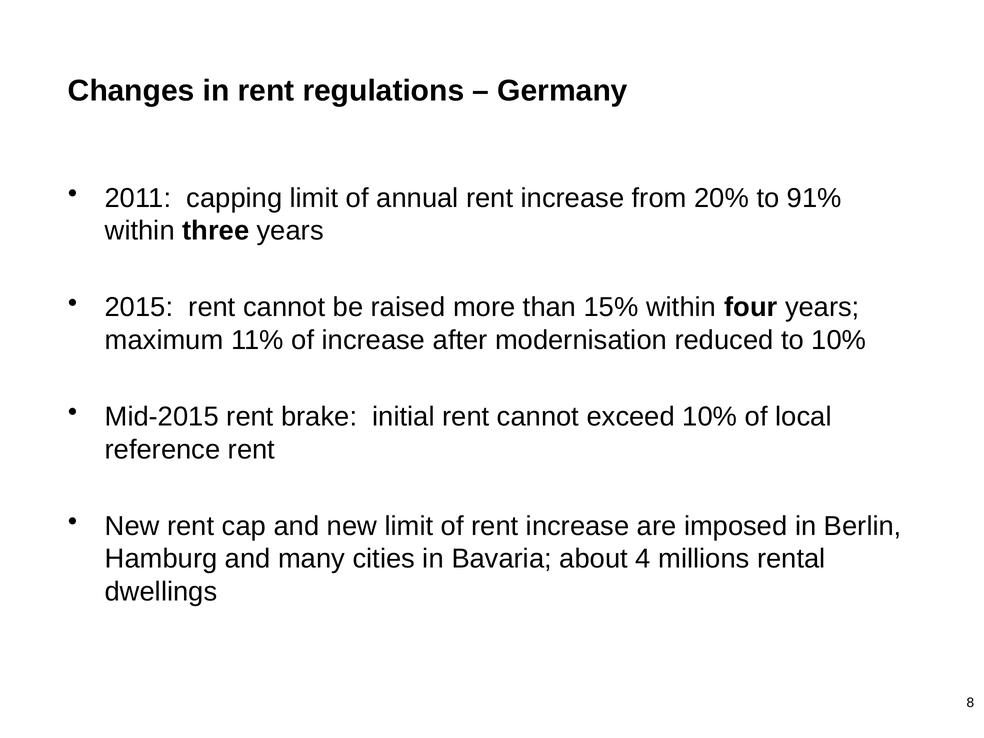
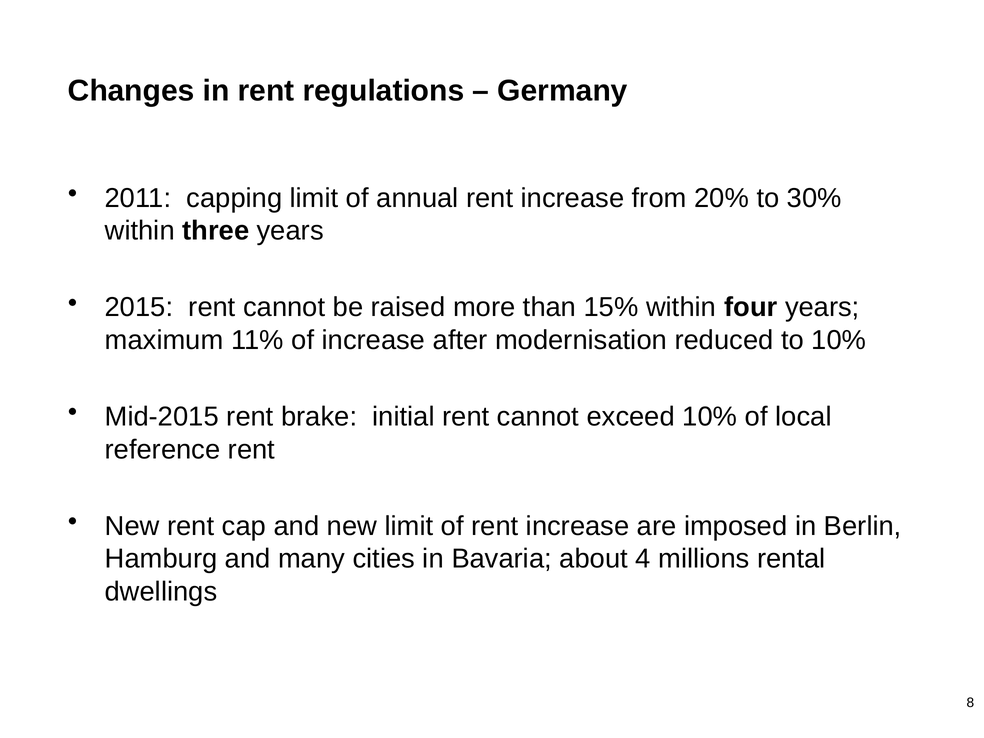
91%: 91% -> 30% (814, 198)
